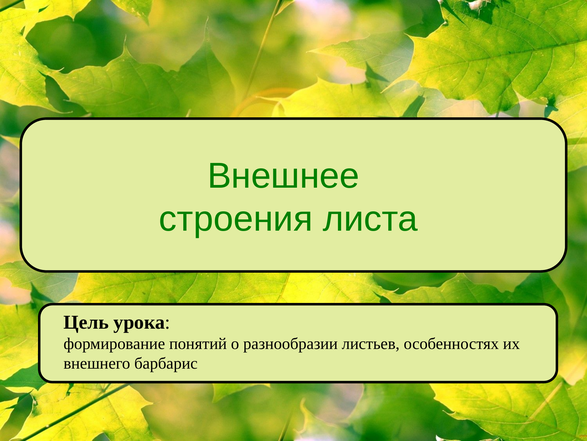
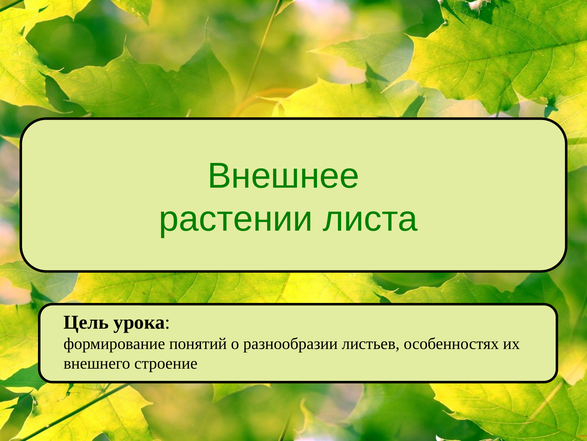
строения: строения -> растении (236, 219)
барбарис: барбарис -> строение (166, 363)
